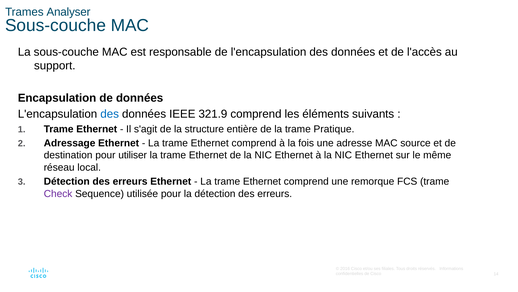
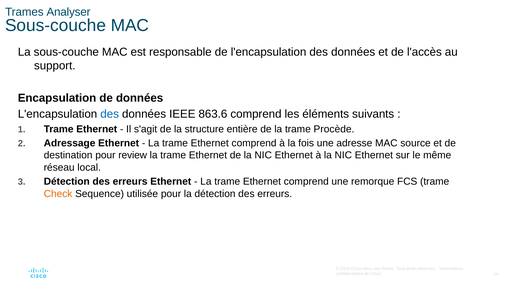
321.9: 321.9 -> 863.6 (213, 114)
Pratique: Pratique -> Procède (334, 129)
utiliser: utiliser -> review (133, 155)
Check colour: purple -> orange (58, 193)
